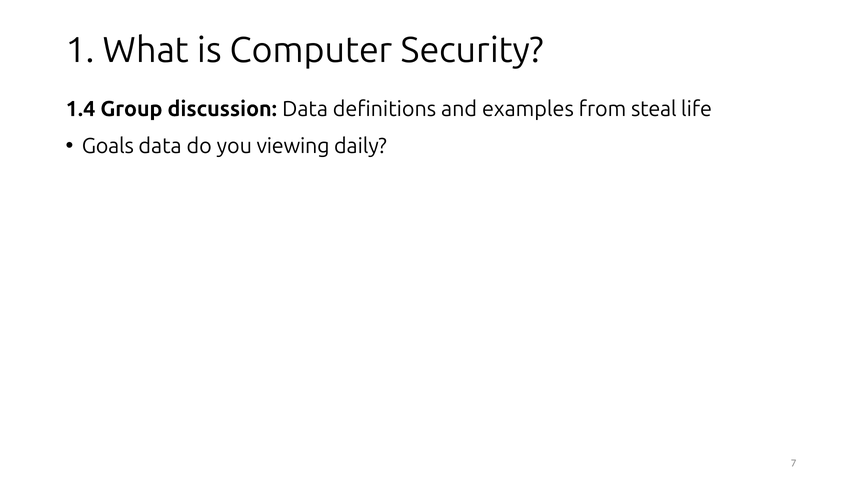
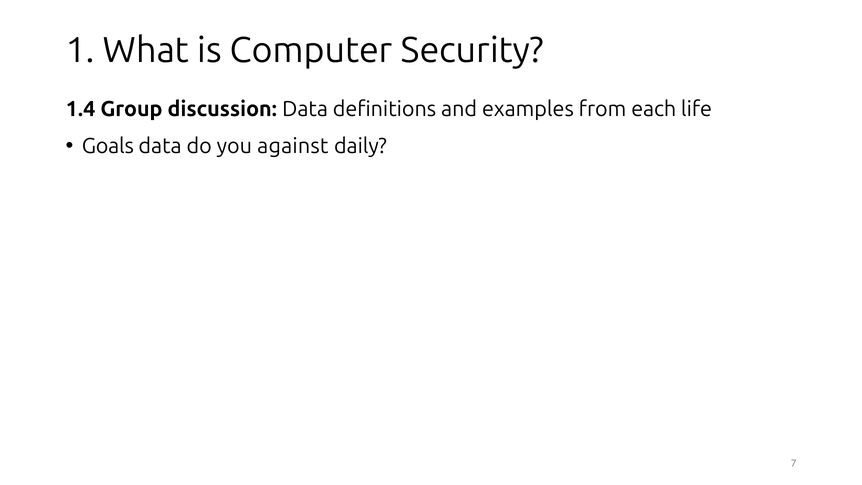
steal: steal -> each (654, 109)
viewing: viewing -> against (293, 146)
